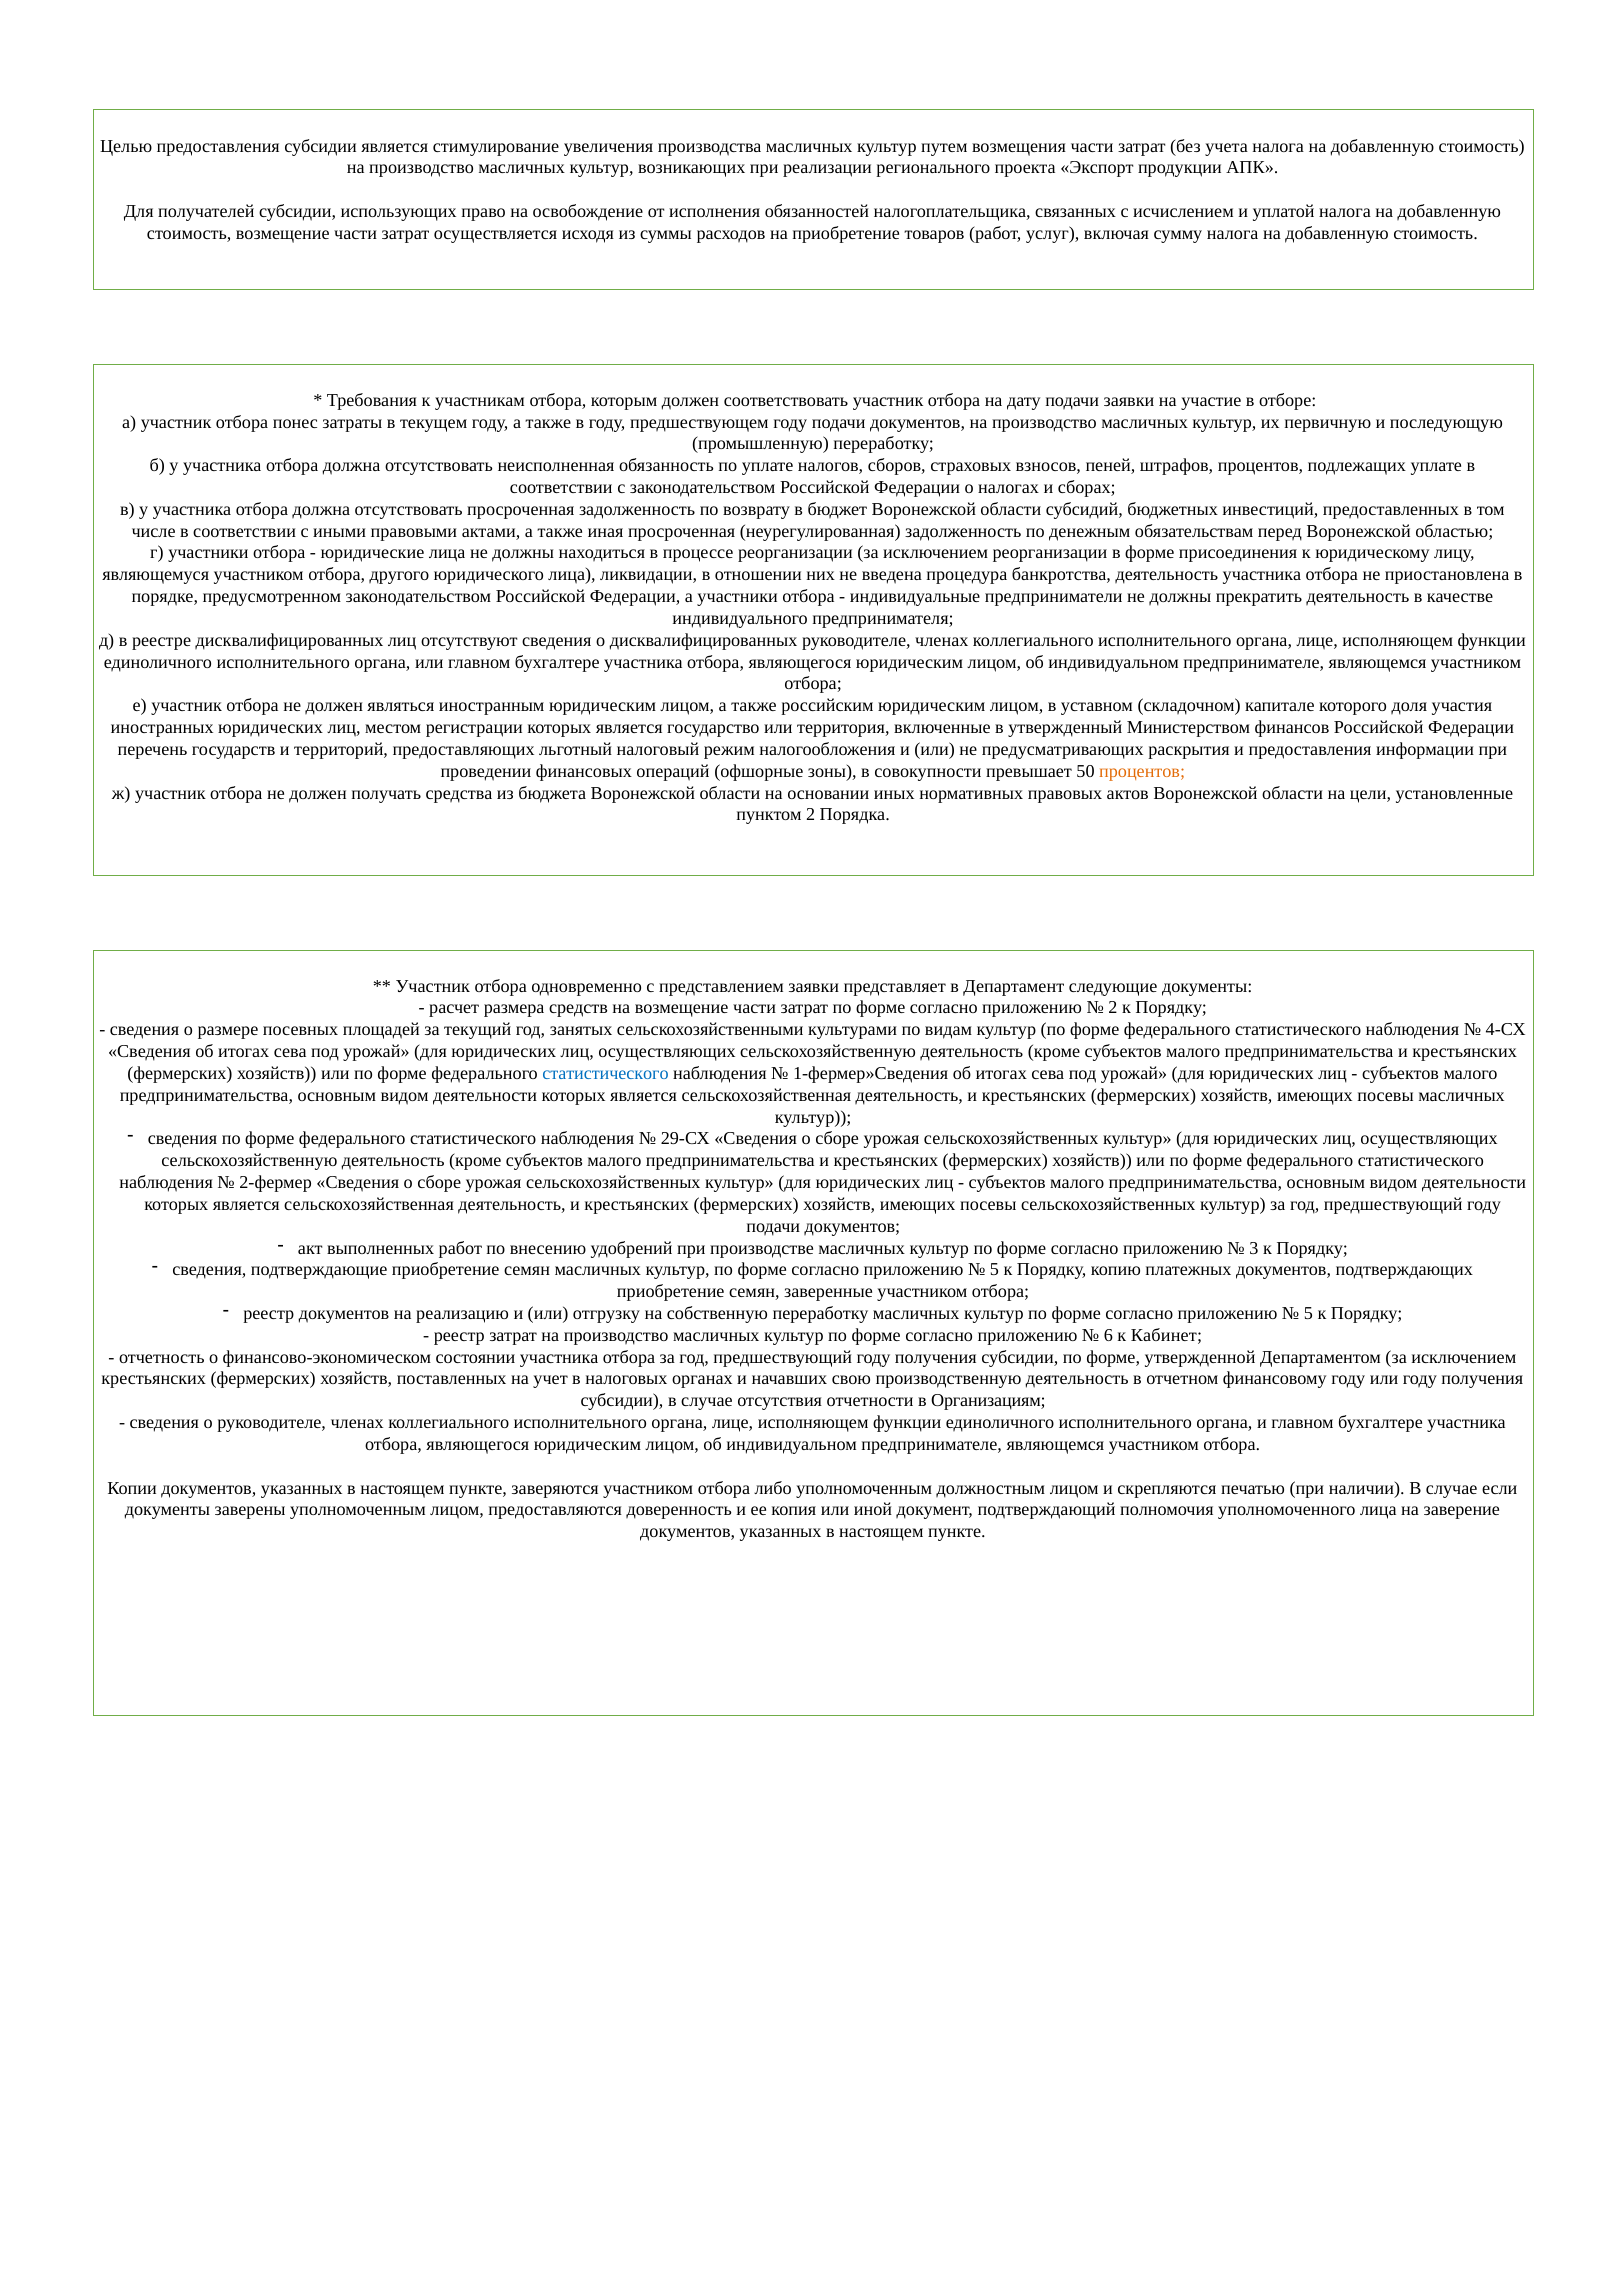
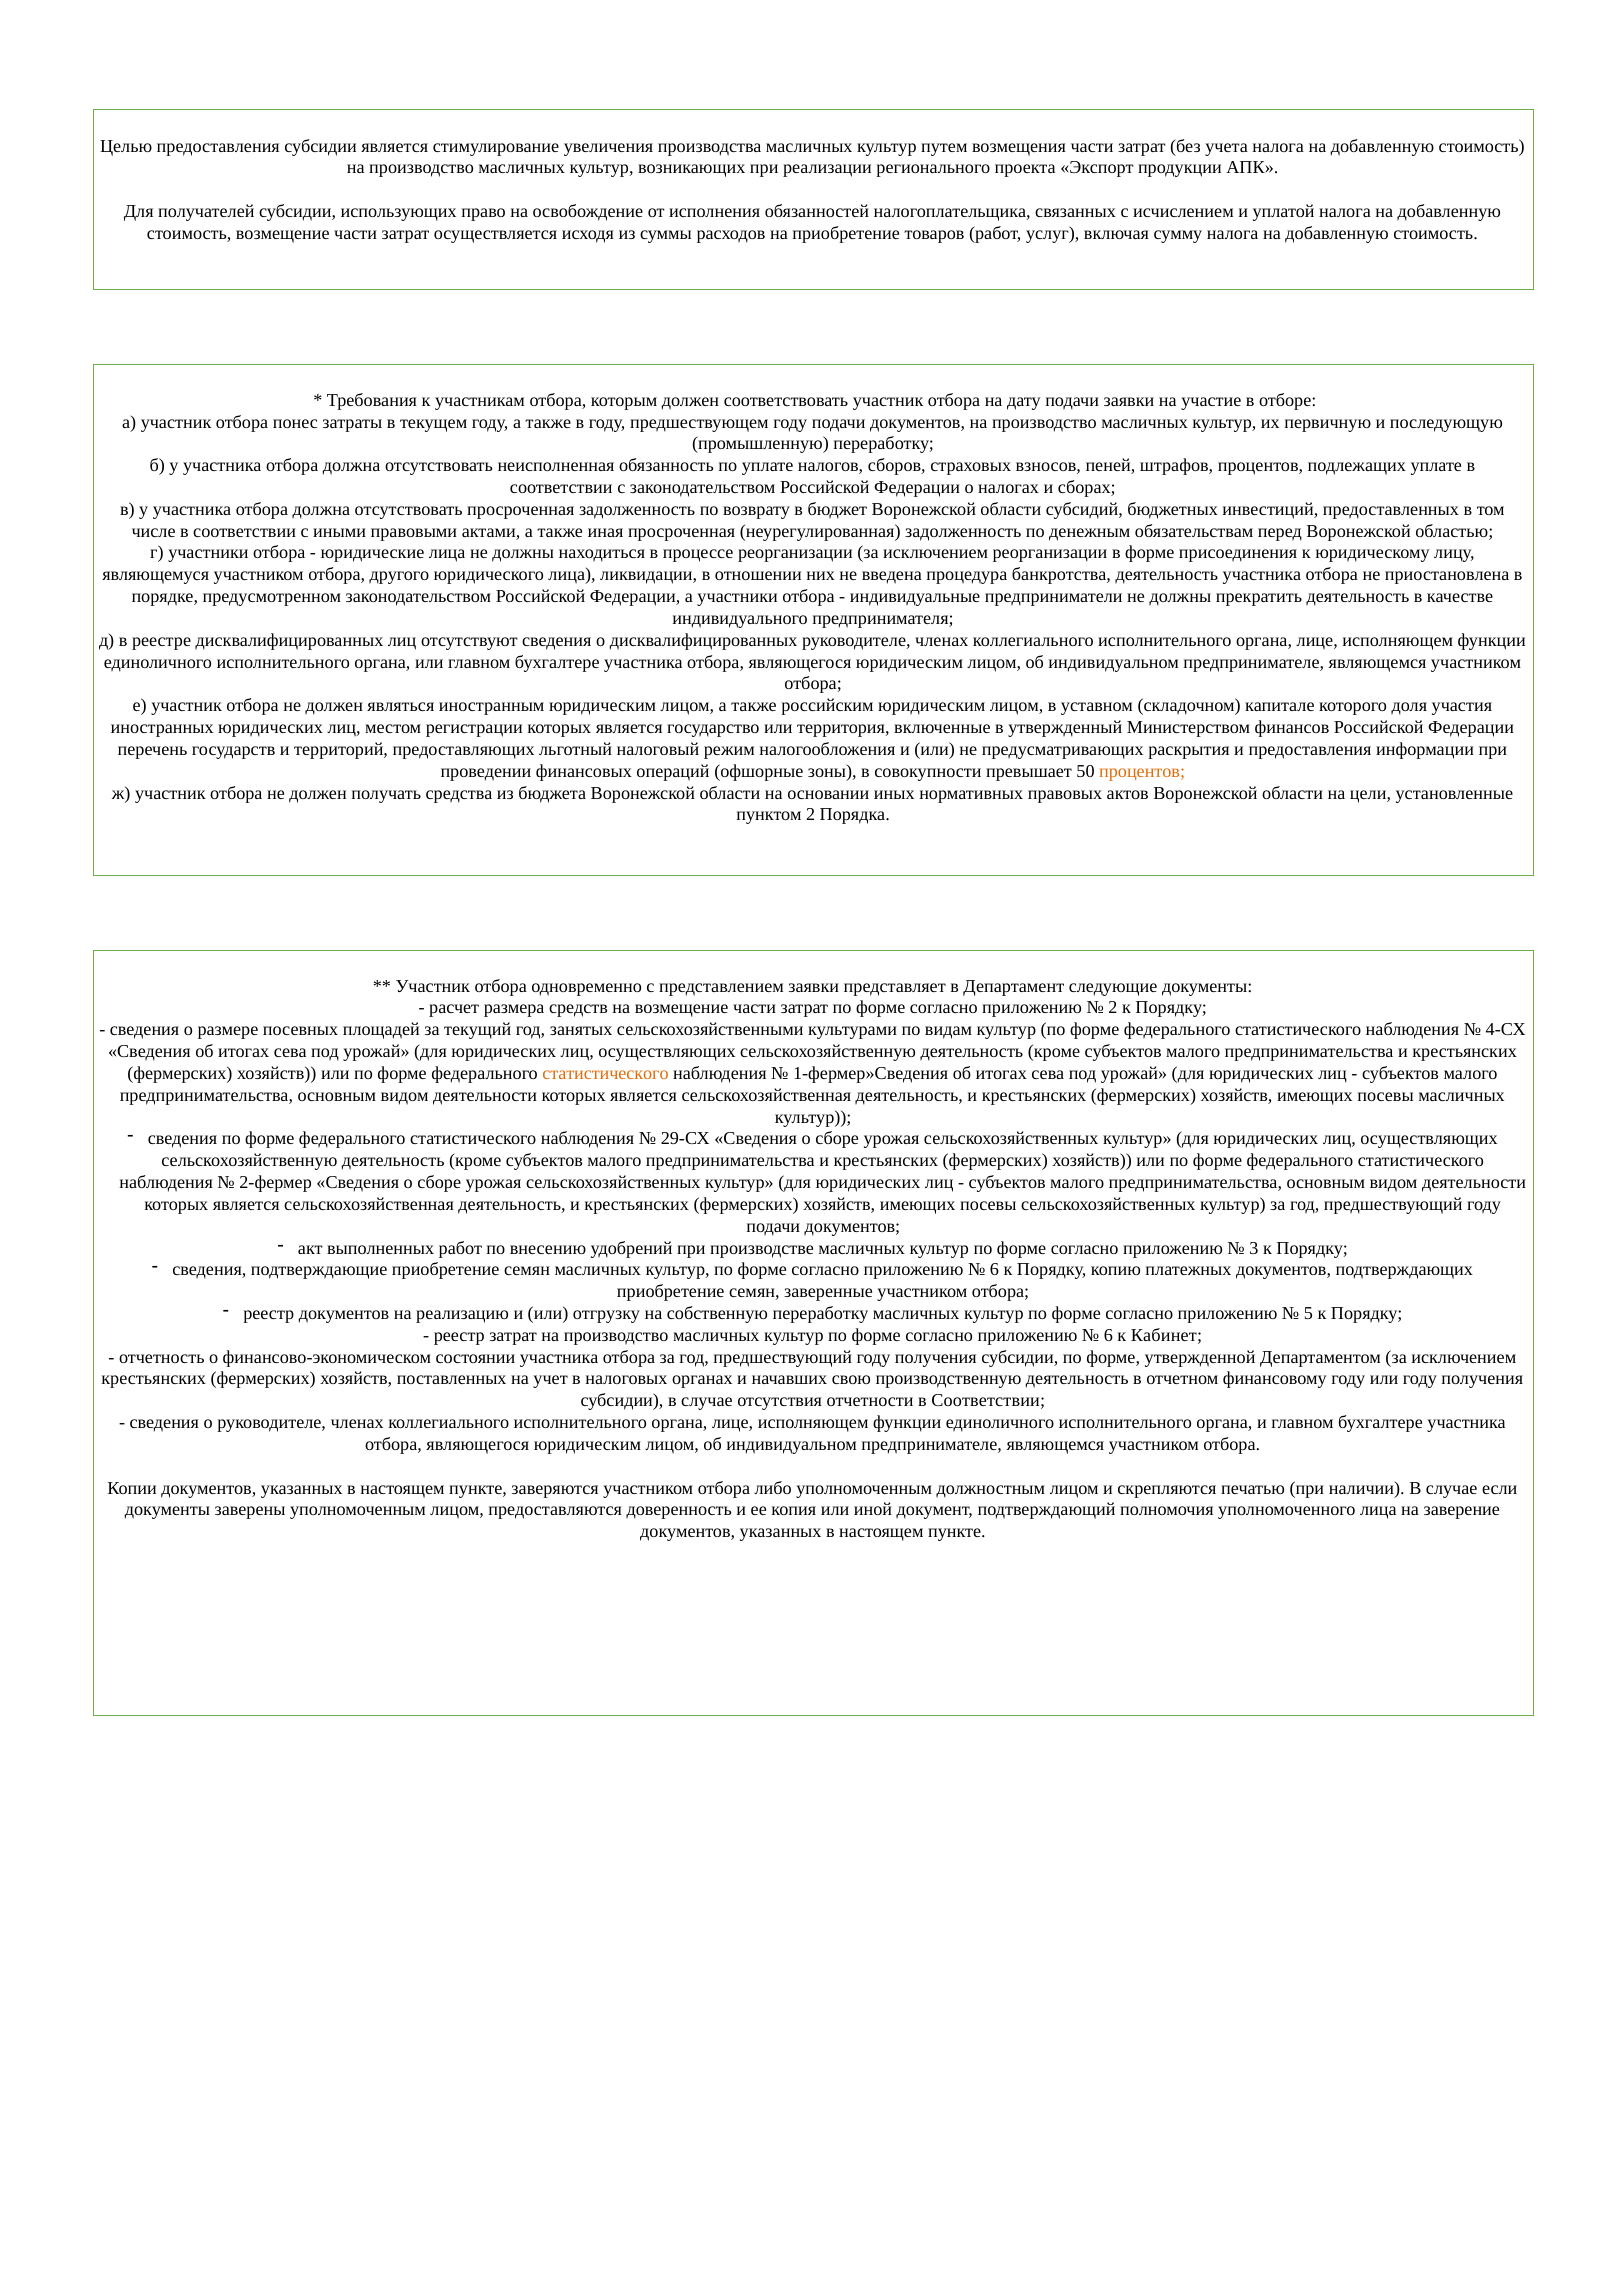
статистического colour: blue -> orange (606, 1074)
5: 5 -> 6 (995, 1270)
отчетности в Организациям: Организациям -> Соответствии (988, 1401)
